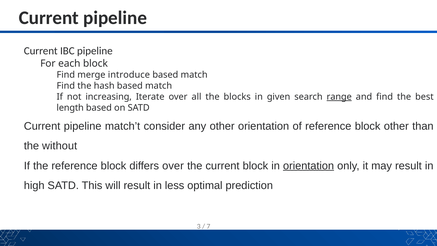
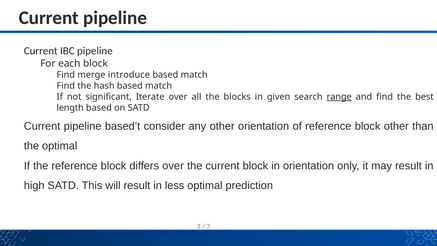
increasing: increasing -> significant (109, 97)
match’t: match’t -> based’t (123, 126)
the without: without -> optimal (60, 146)
orientation underline: present -> none (309, 166)
